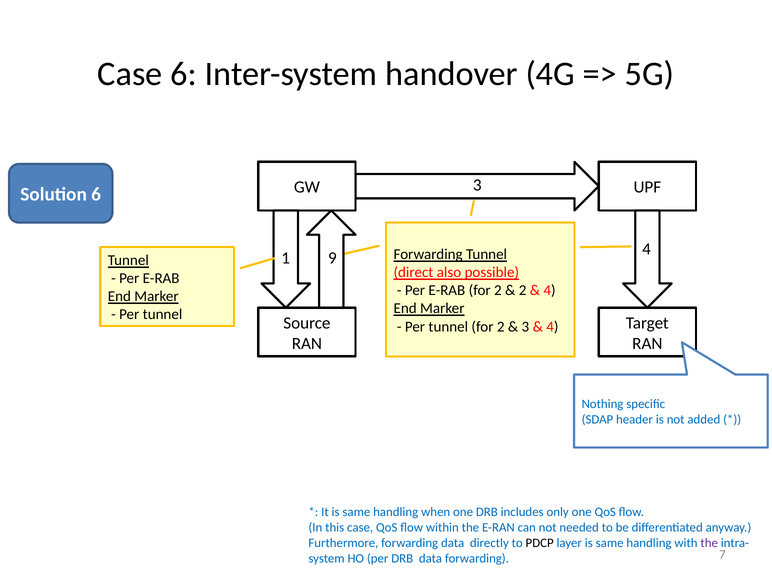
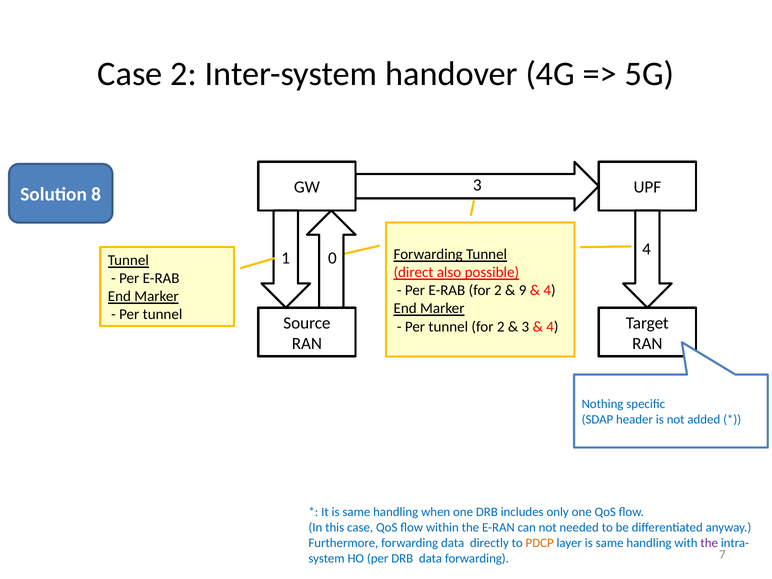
Case 6: 6 -> 2 (183, 74)
Solution 6: 6 -> 8 (96, 195)
9: 9 -> 0 (332, 258)
2: 2 -> 9 (523, 291)
PDCP colour: black -> orange (540, 543)
